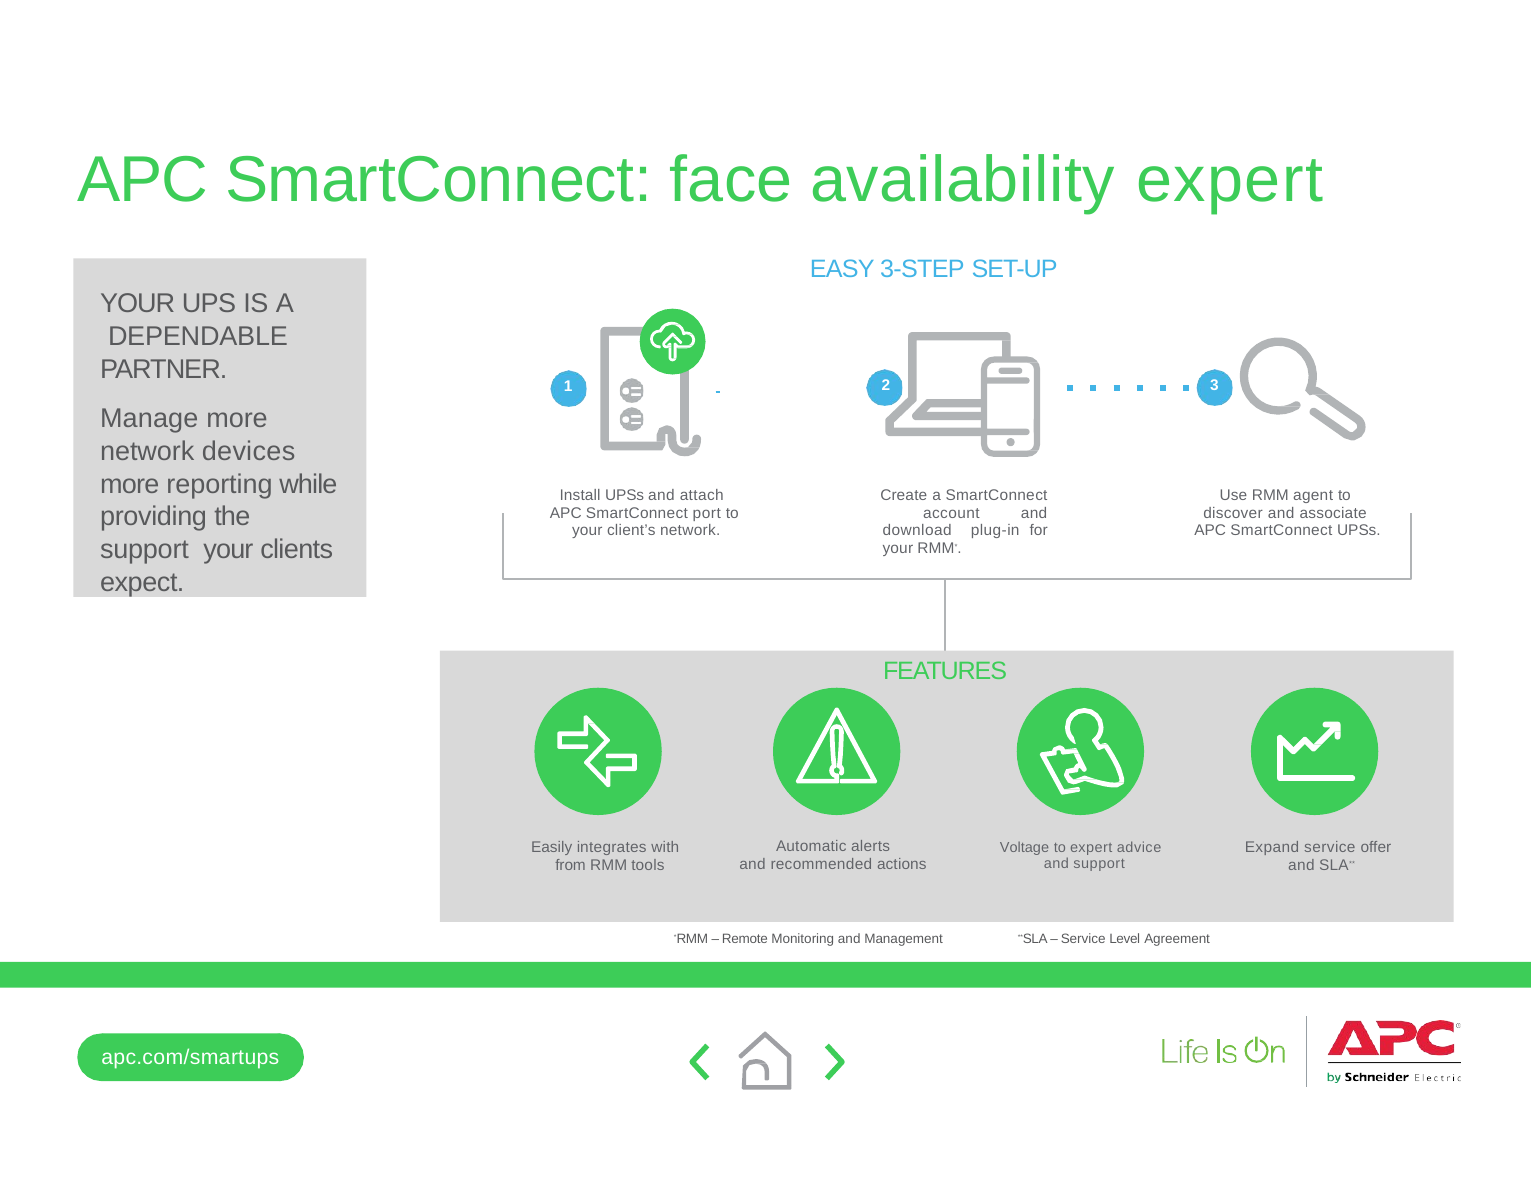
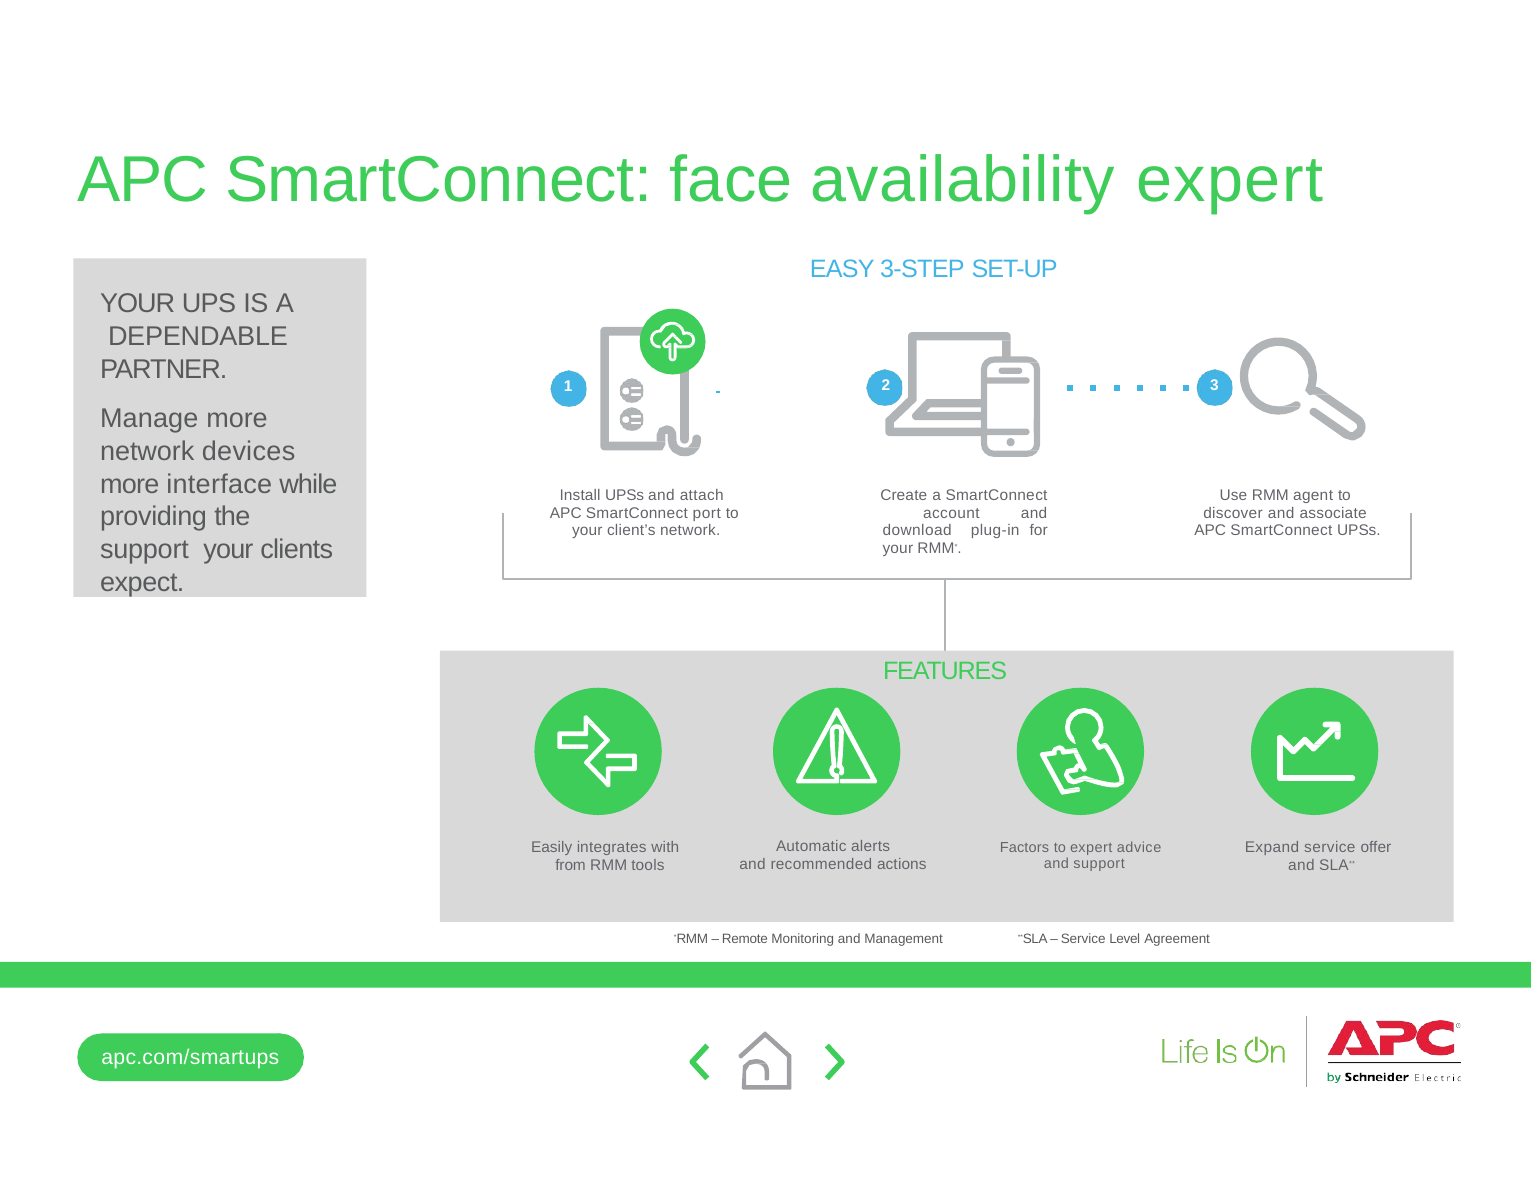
reporting: reporting -> interface (219, 484)
Voltage: Voltage -> Factors (1024, 847)
